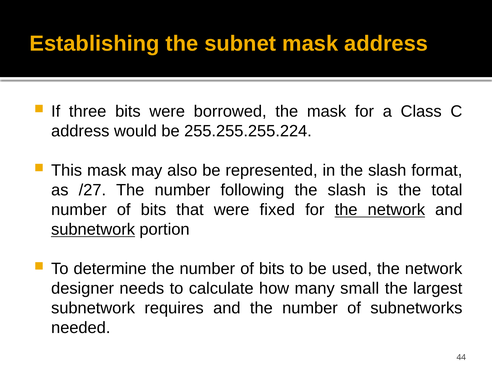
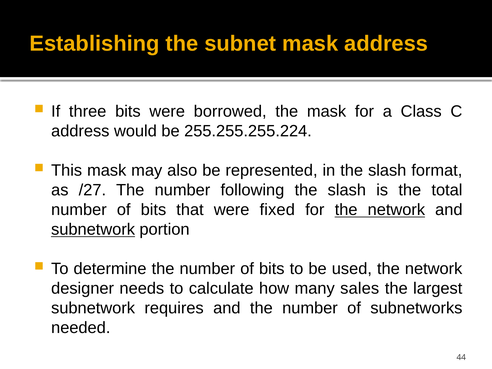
small: small -> sales (360, 289)
